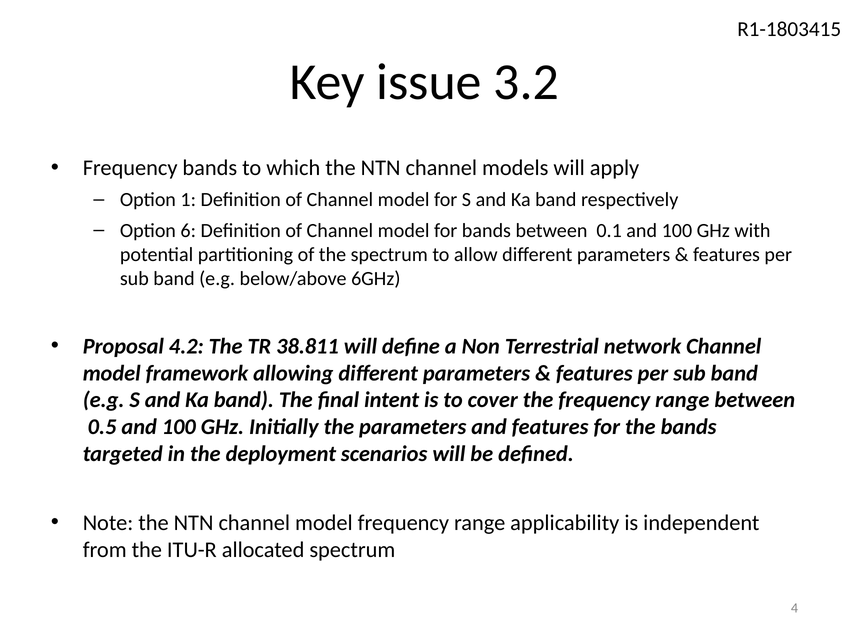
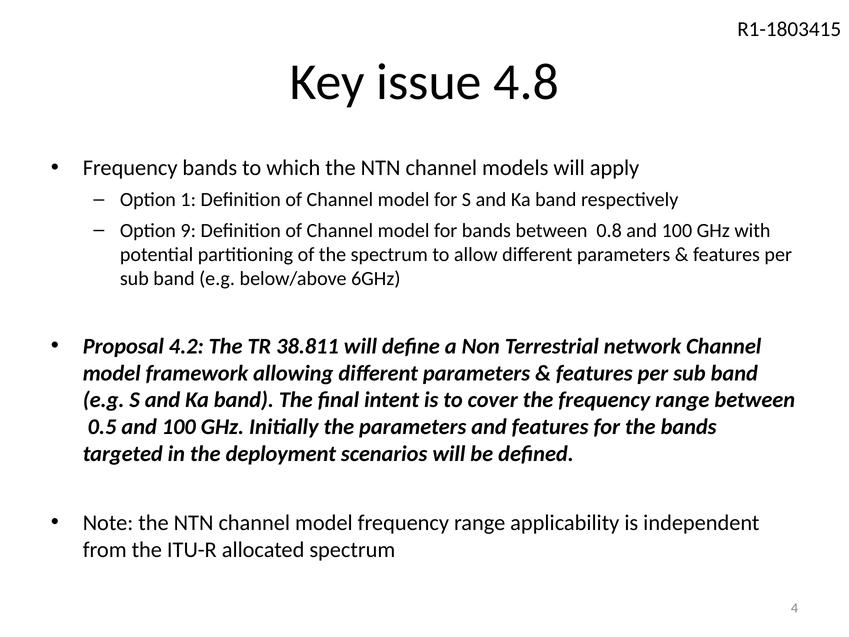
3.2: 3.2 -> 4.8 (526, 82)
6: 6 -> 9 (188, 230)
0.1: 0.1 -> 0.8 (609, 230)
